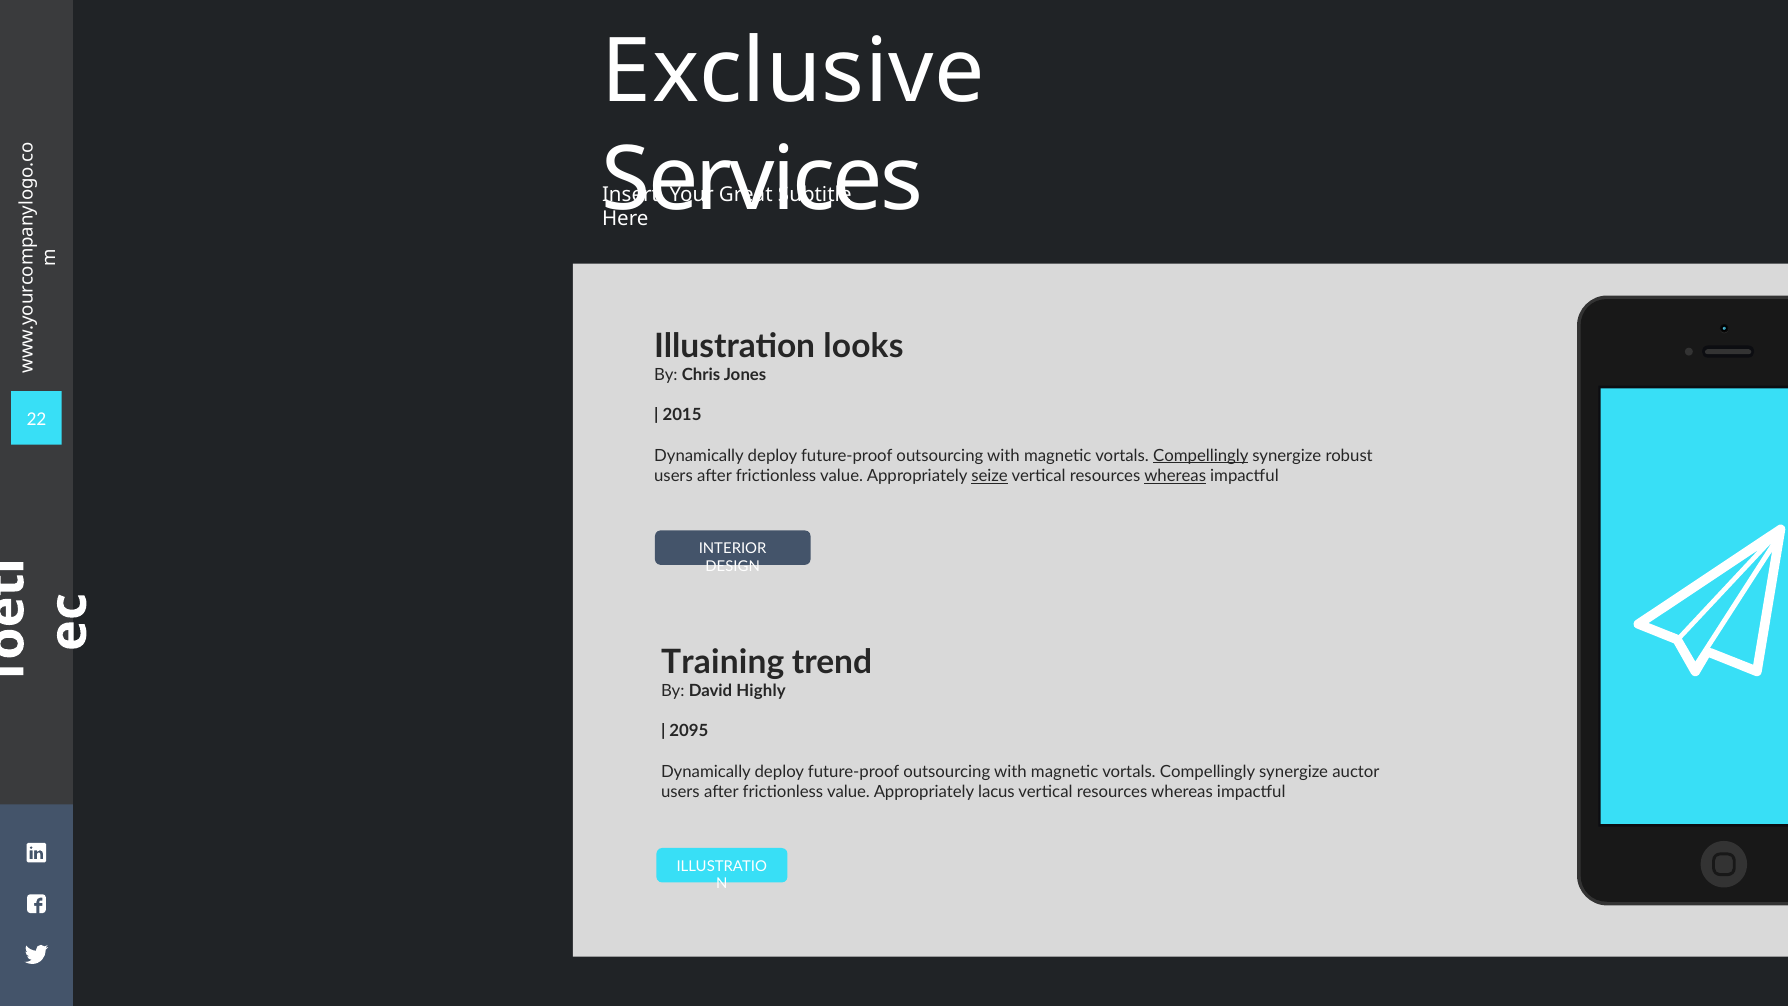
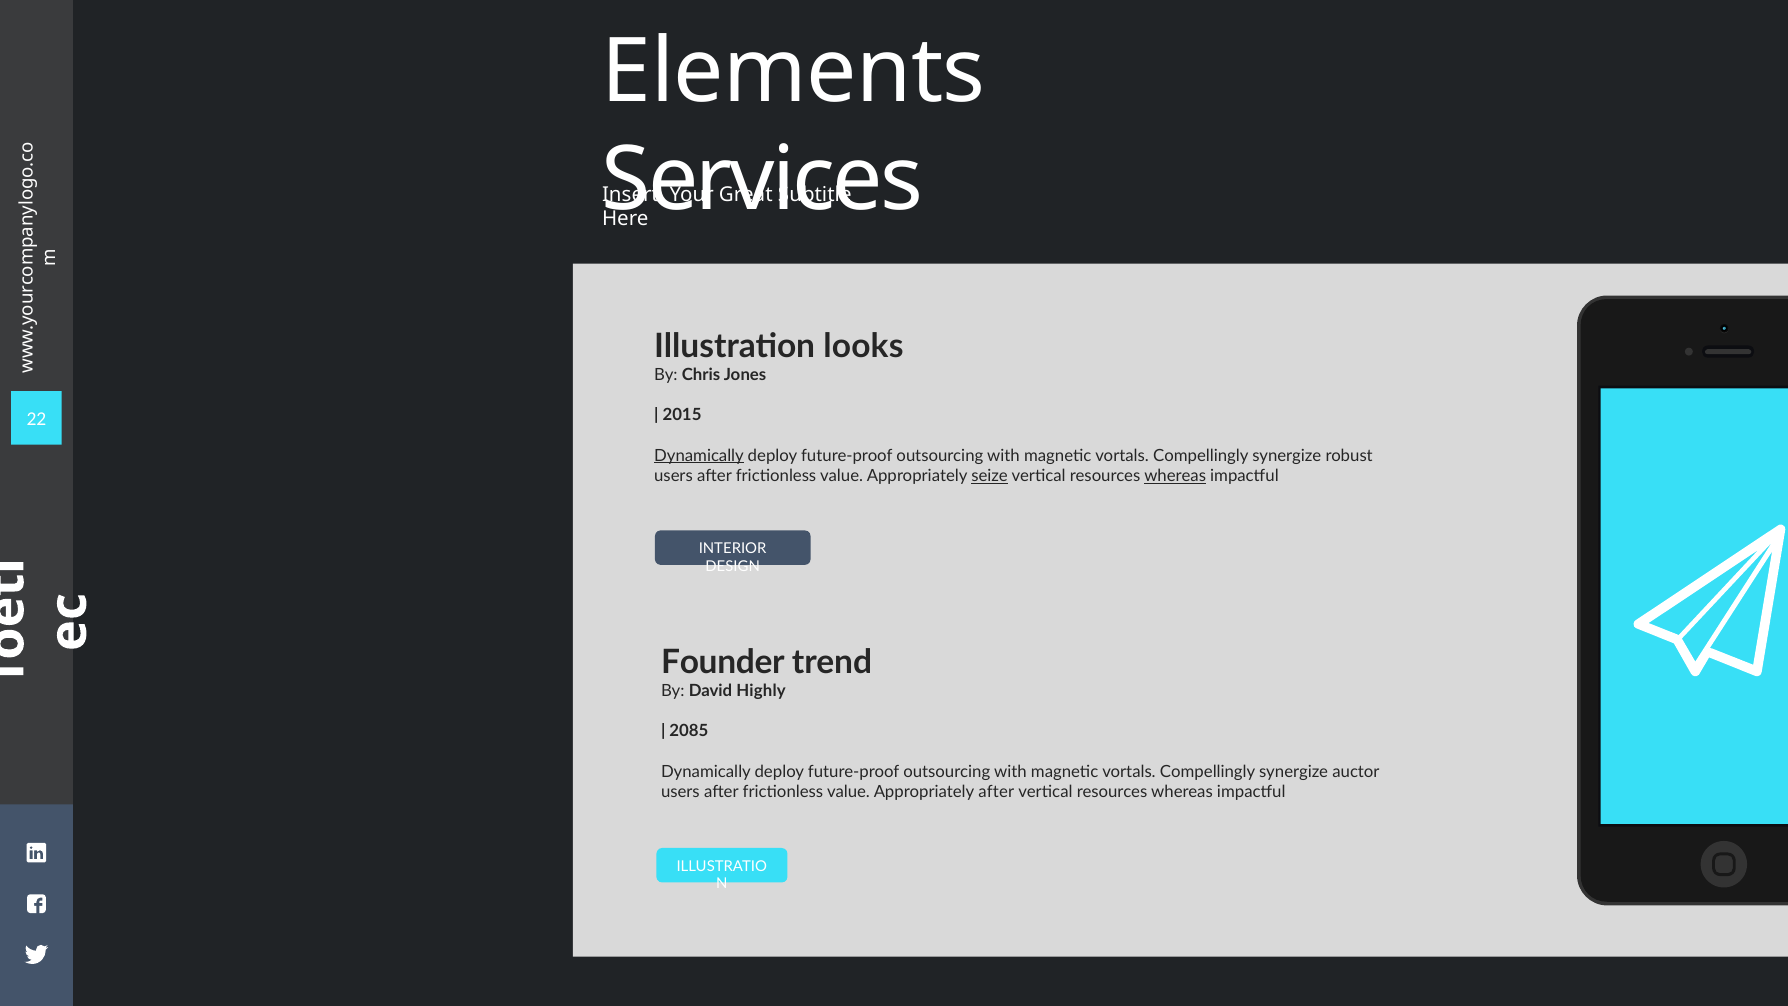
Exclusive: Exclusive -> Elements (794, 72)
Dynamically underline: none -> present (699, 456)
Compellingly underline: present -> none (1201, 456)
Training: Training -> Founder (723, 662)
2095: 2095 -> 2085 (689, 731)
Appropriately lacus: lacus -> after (996, 792)
